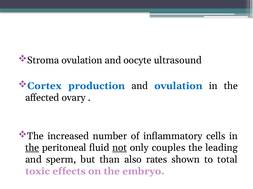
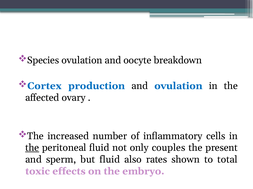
Stroma: Stroma -> Species (43, 61)
ultrasound: ultrasound -> breakdown (178, 61)
not underline: present -> none (120, 148)
leading: leading -> present (222, 148)
but than: than -> fluid (110, 160)
